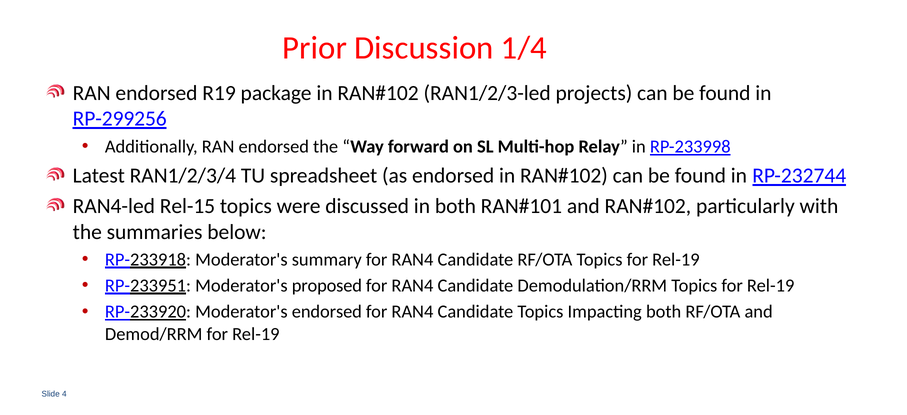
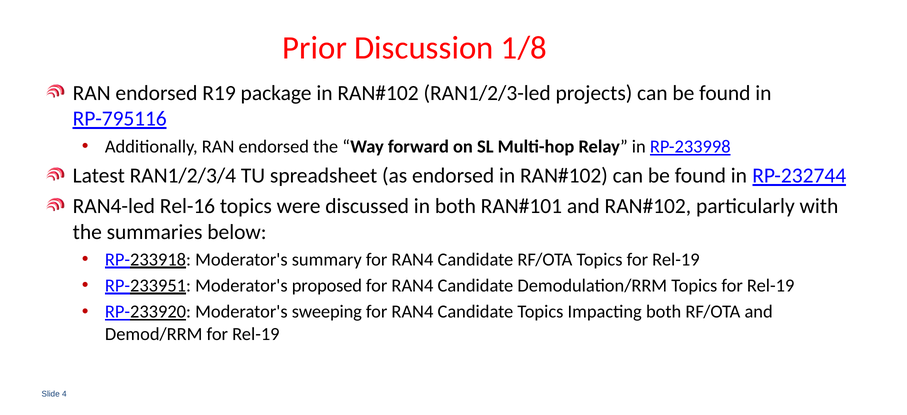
1/4: 1/4 -> 1/8 (524, 48)
RP-299256: RP-299256 -> RP-795116 (120, 119)
Rel-15: Rel-15 -> Rel-16 (187, 206)
Moderator's endorsed: endorsed -> sweeping (327, 312)
